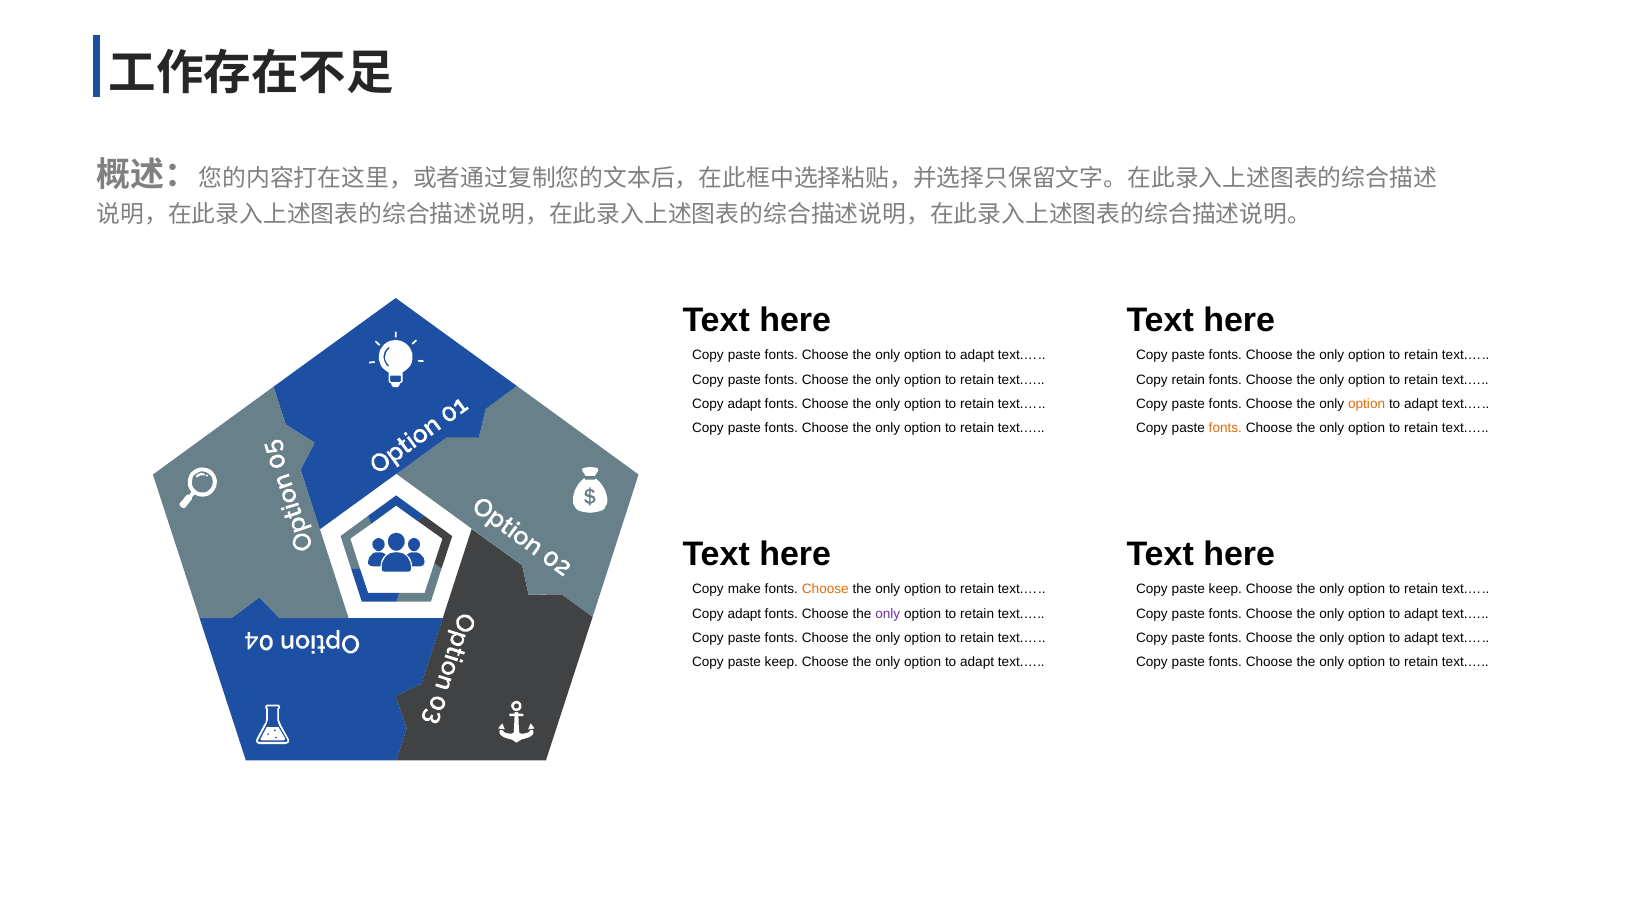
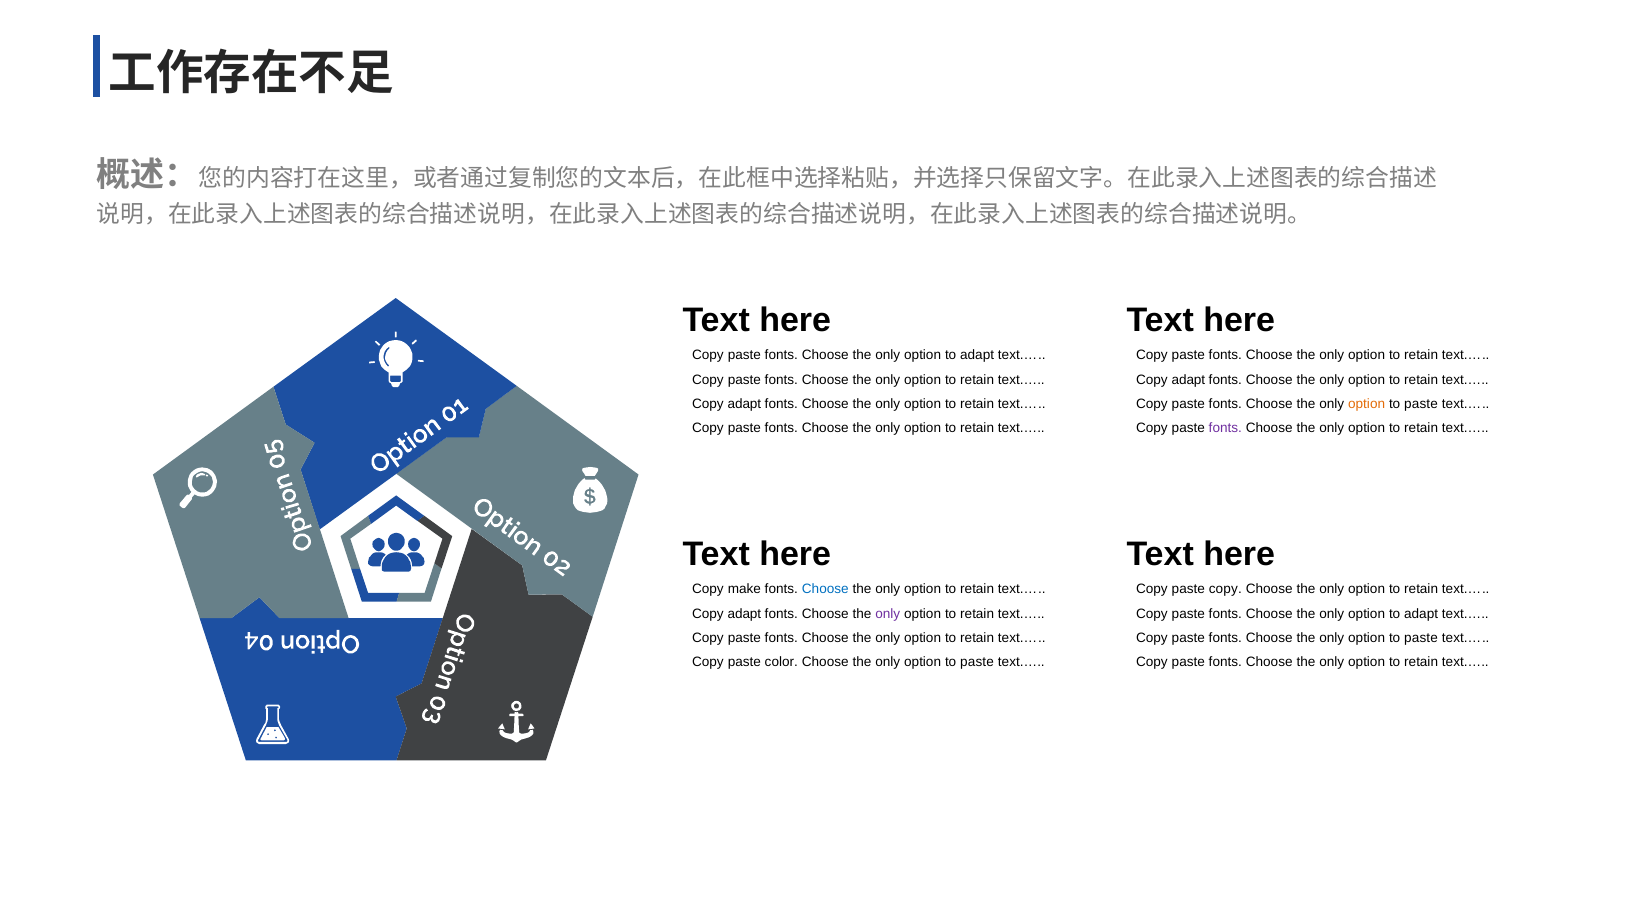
retain: retain -> adapt (1188, 380)
adapt: adapt -> paste (1421, 404)
fonts colour: orange -> purple (1225, 428)
Choose colour: orange -> blue (825, 589)
keep: keep -> copy (1225, 589)
adapt: adapt -> paste (1421, 638)
keep: keep -> color (781, 662)
adapt: adapt -> paste (977, 662)
